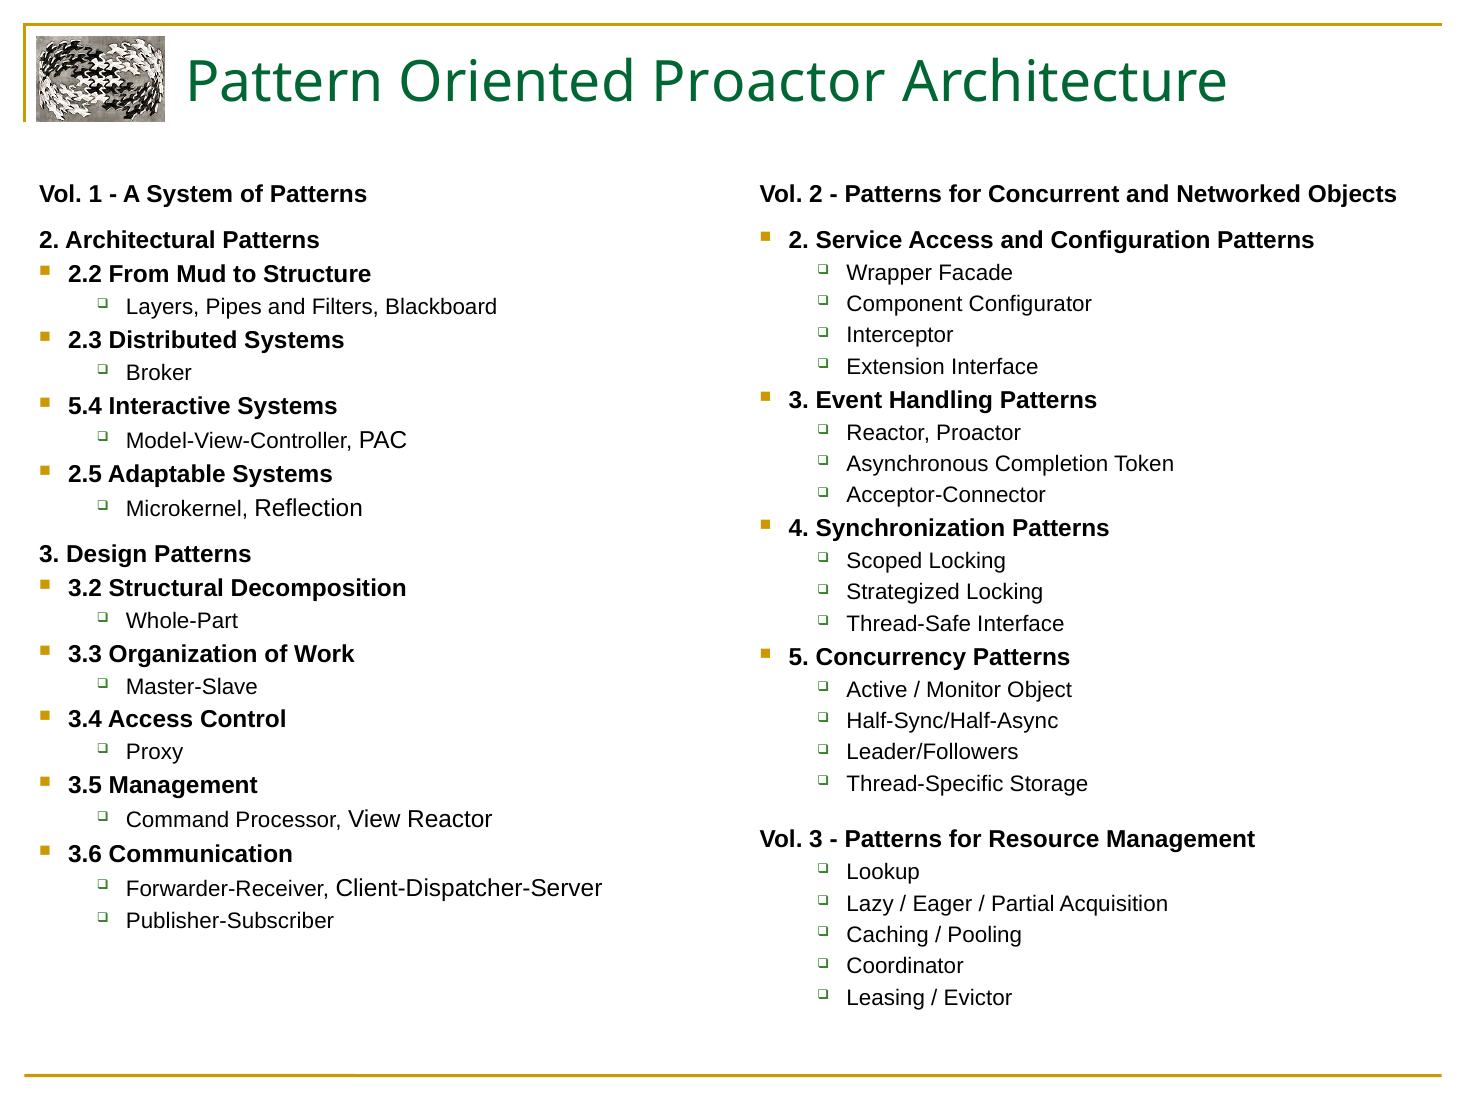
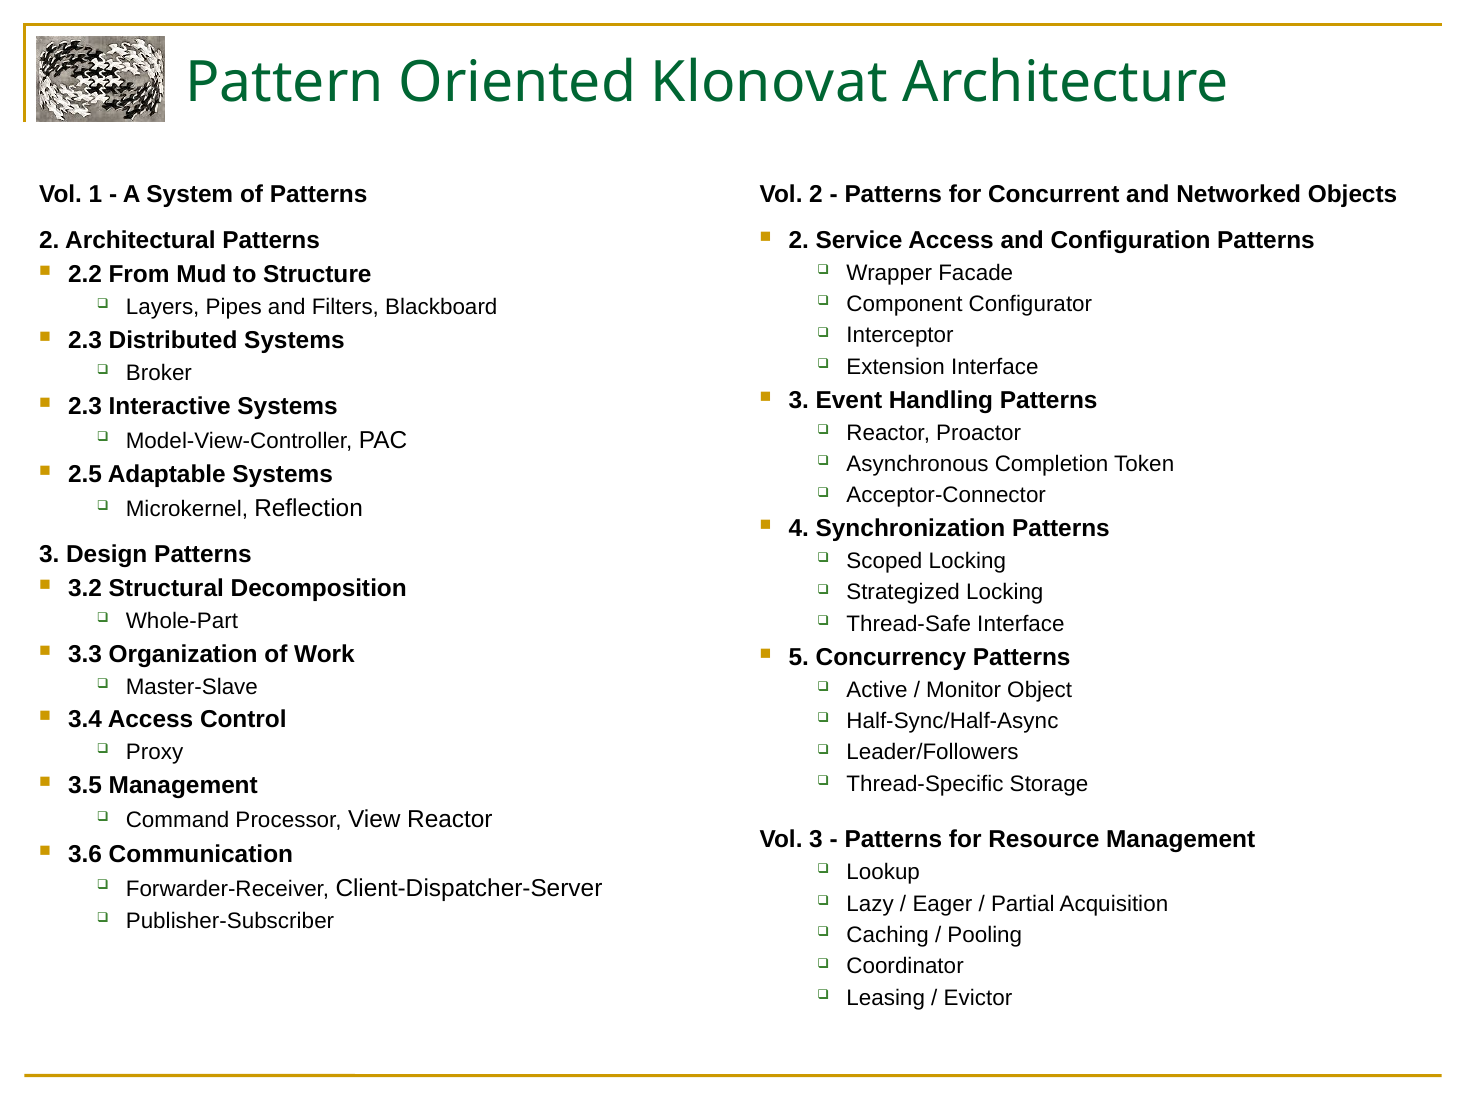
Oriented Proactor: Proactor -> Klonovat (769, 82)
5.4: 5.4 -> 2.3 (85, 406)
